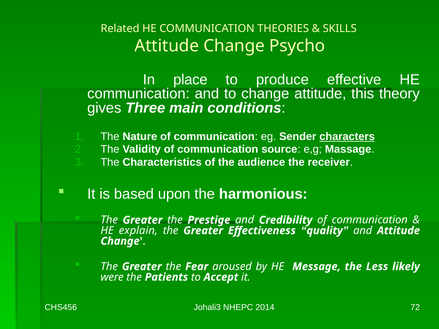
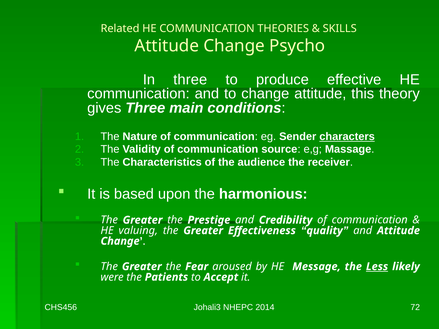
In place: place -> three (190, 80)
explain: explain -> valuing (138, 231)
Less underline: none -> present (377, 267)
